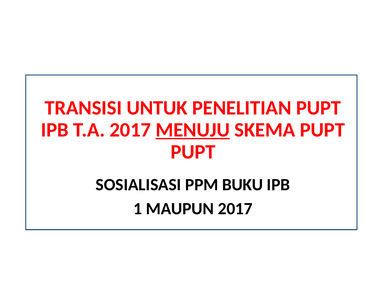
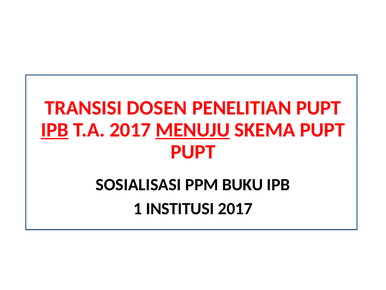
UNTUK: UNTUK -> DOSEN (157, 108)
IPB underline: none -> present (55, 130)
MAUPUN: MAUPUN -> INSTITUSI (180, 208)
